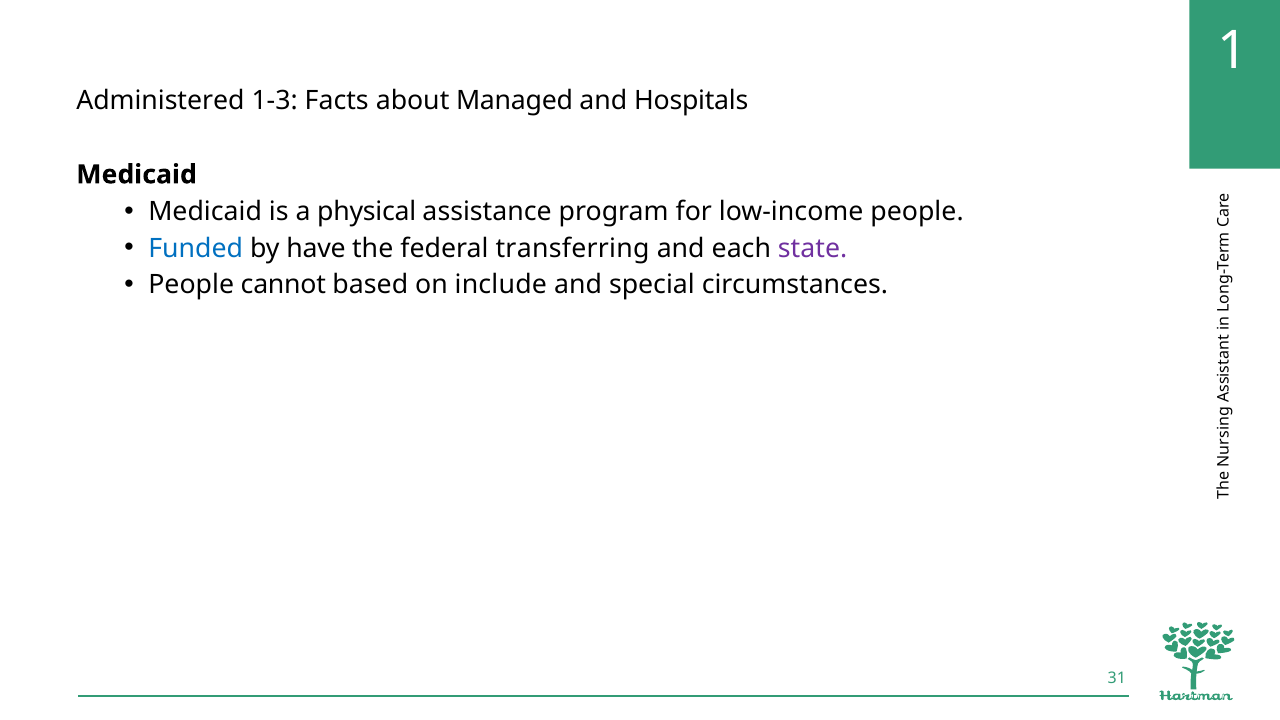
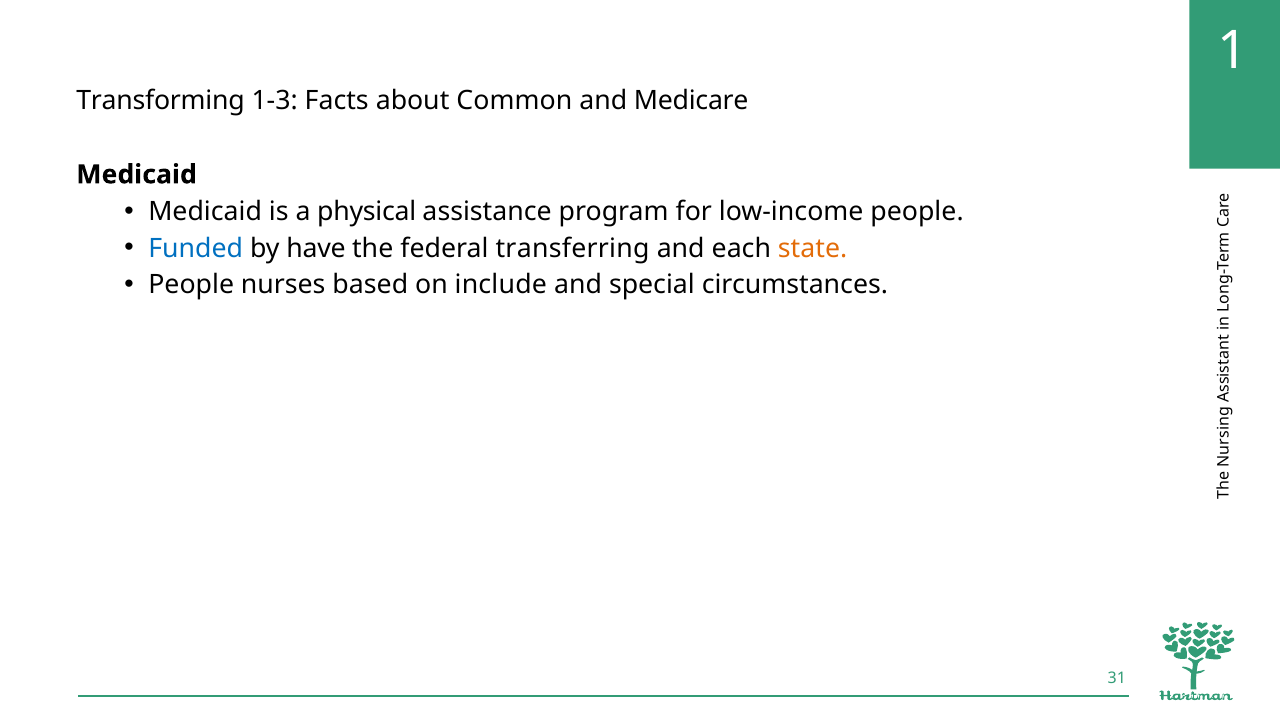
Administered: Administered -> Transforming (161, 101)
Managed: Managed -> Common (514, 101)
Hospitals: Hospitals -> Medicare (691, 101)
state colour: purple -> orange (813, 248)
cannot: cannot -> nurses (283, 285)
